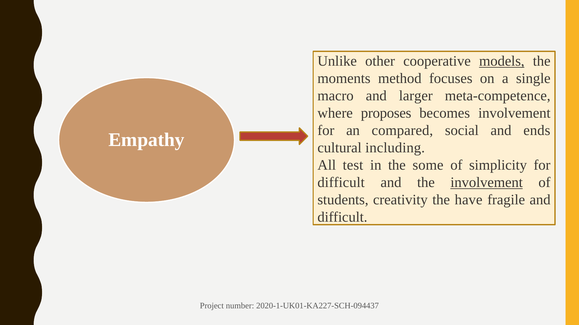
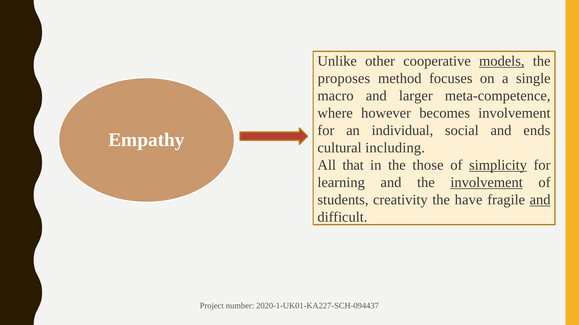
moments: moments -> proposes (344, 79)
proposes: proposes -> however (386, 113)
compared: compared -> individual (402, 131)
test: test -> that (353, 165)
some: some -> those (428, 165)
simplicity underline: none -> present (498, 165)
difficult: difficult -> learning (341, 183)
and underline: none -> present (540, 200)
